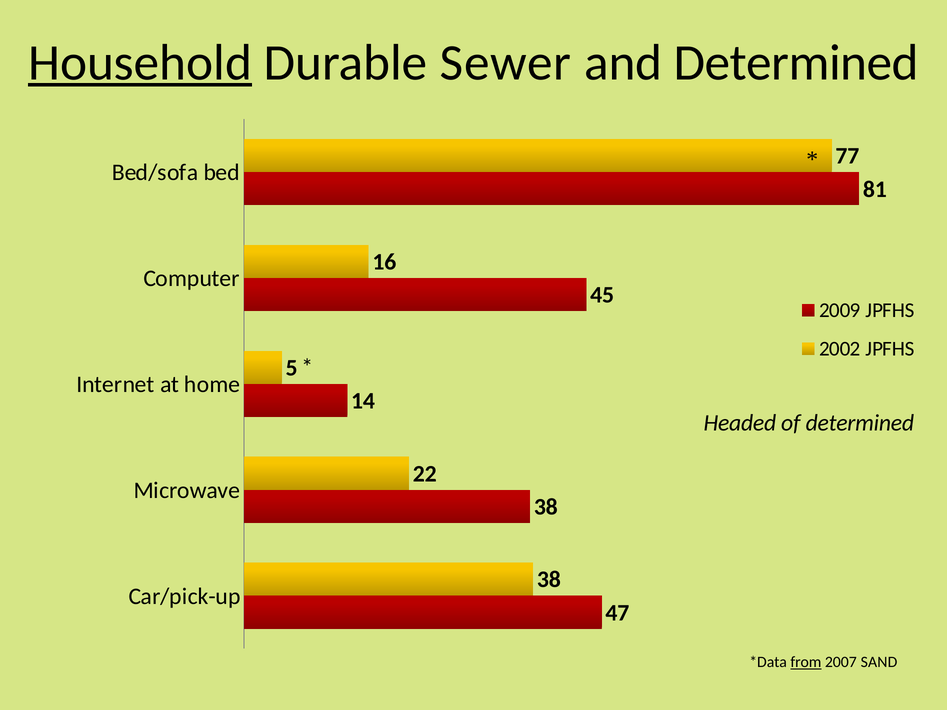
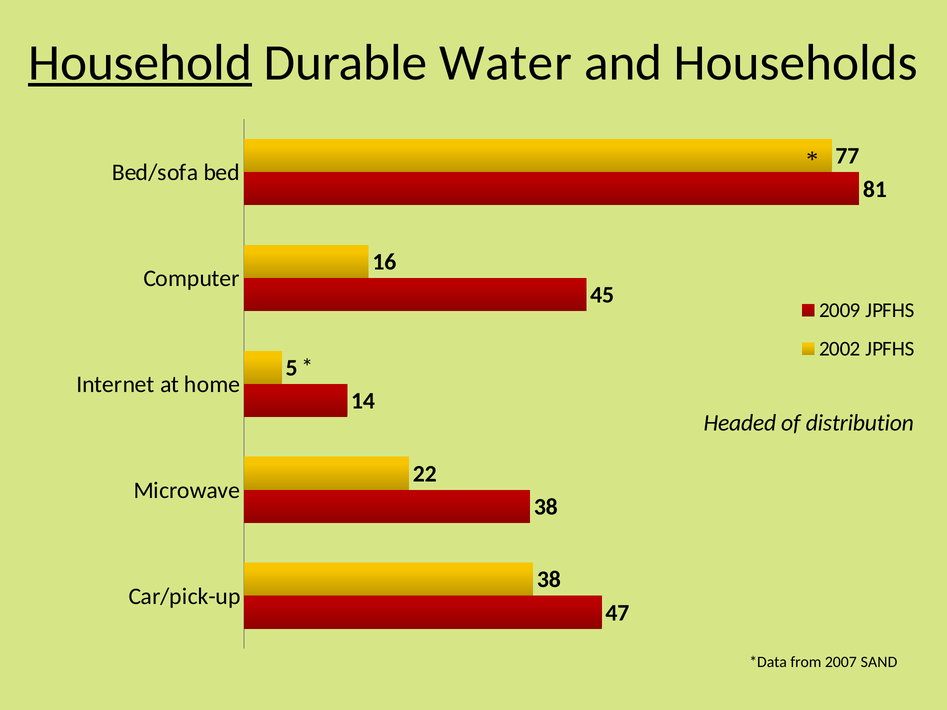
Sewer: Sewer -> Water (505, 63)
and Determined: Determined -> Households (796, 63)
of determined: determined -> distribution (860, 423)
from underline: present -> none (806, 662)
